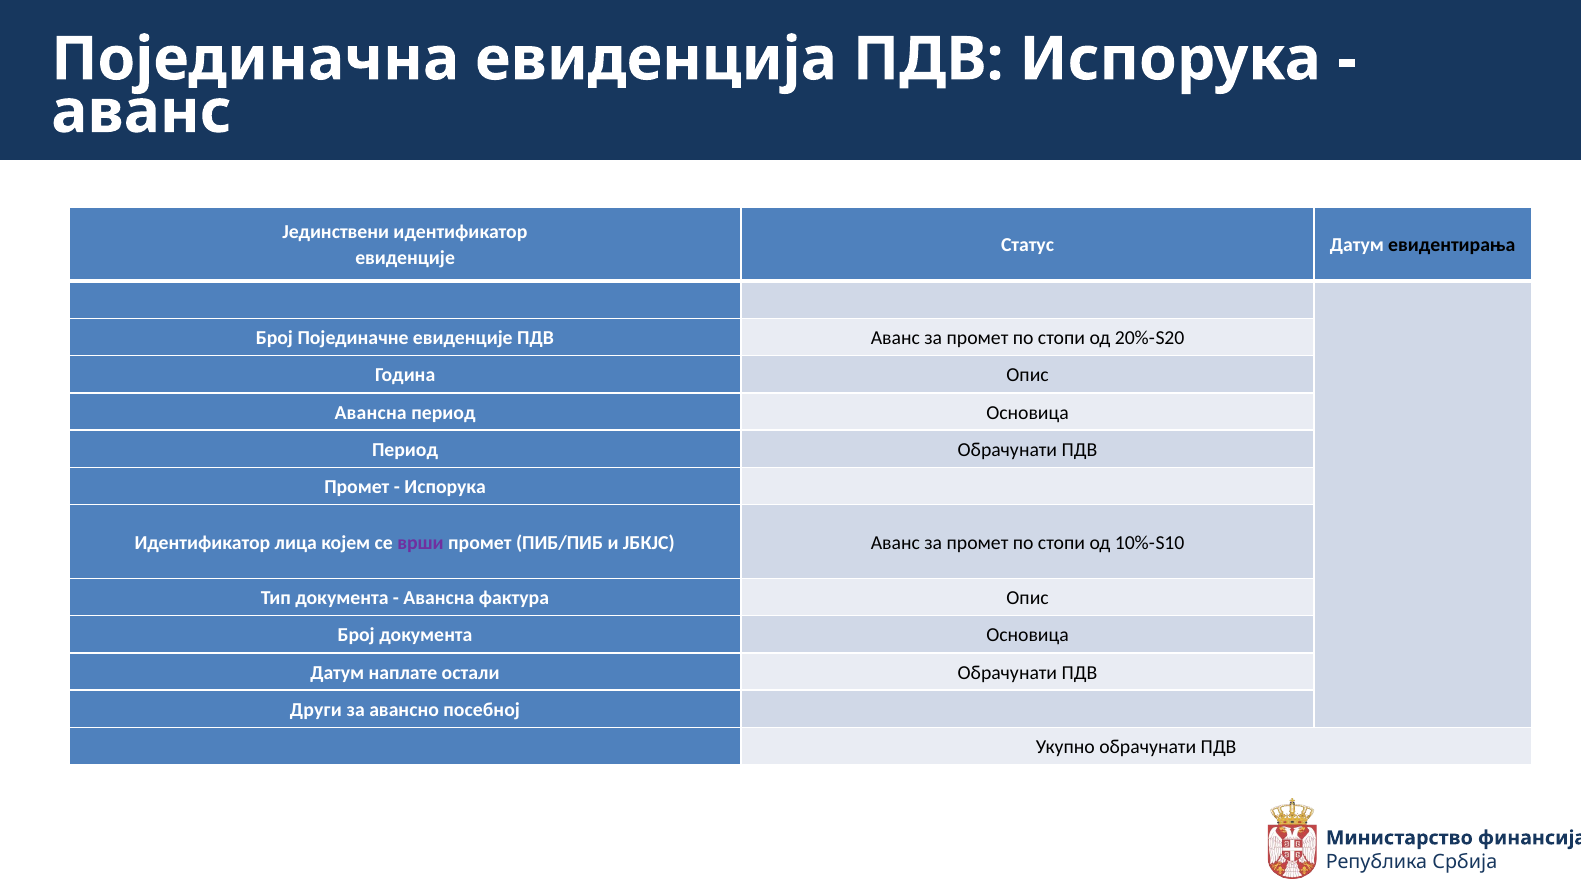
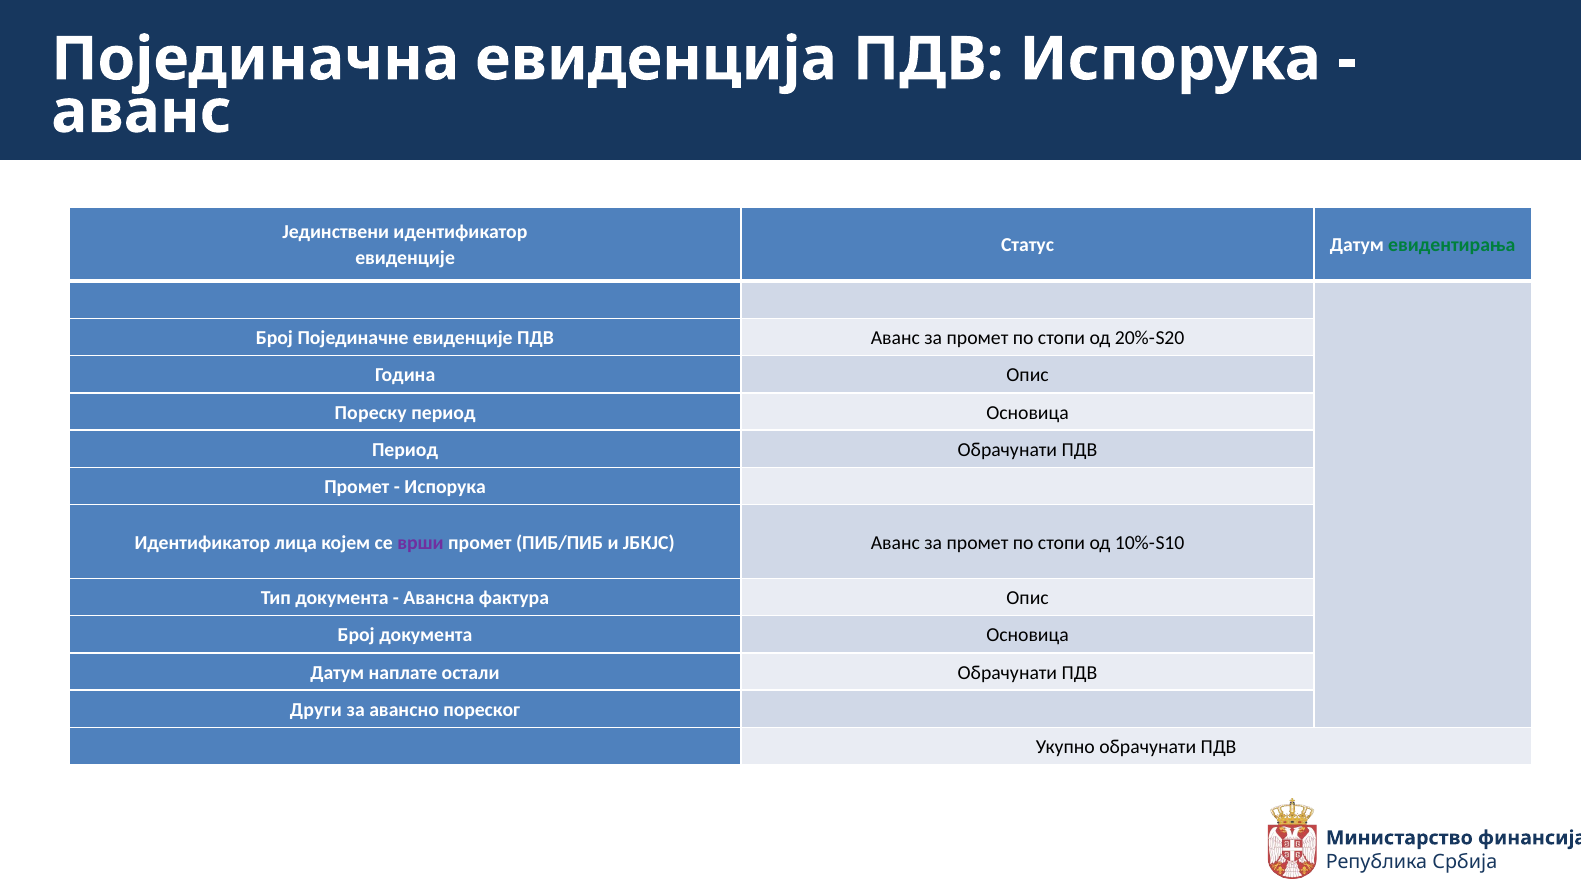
евидентирања colour: black -> green (1452, 245)
Авансна: Авансна -> Пореску (371, 413)
посебној: посебној -> пореског (482, 710)
